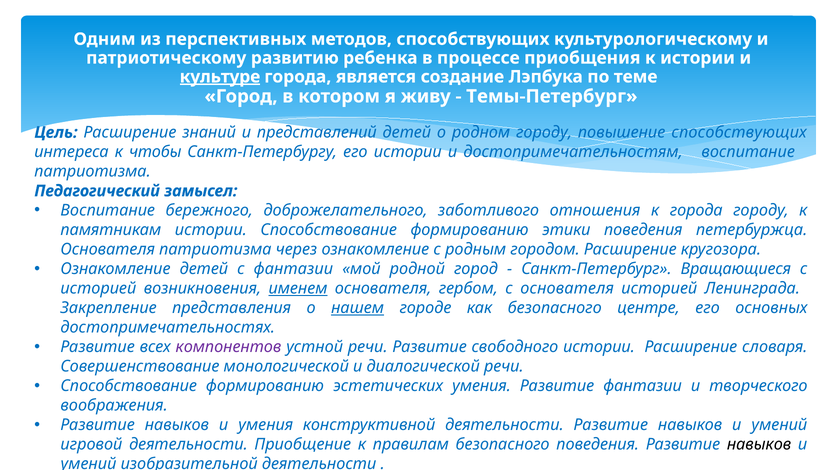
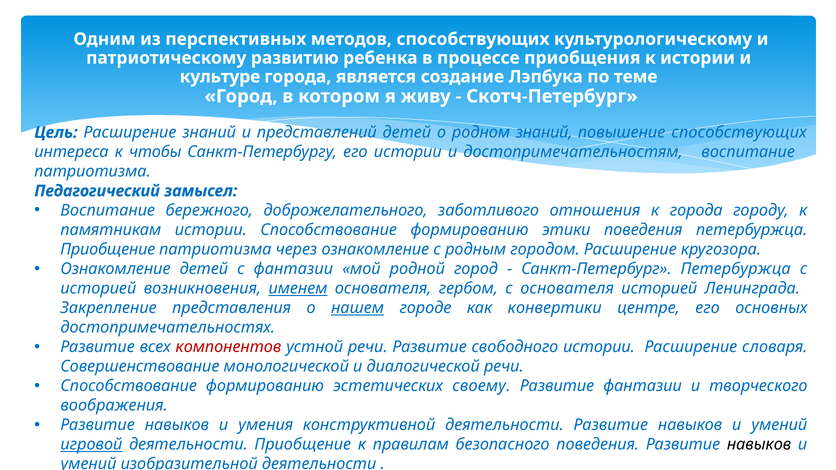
культуре underline: present -> none (220, 77)
Темы-Петербург: Темы-Петербург -> Скотч-Петербург (552, 96)
родном городу: городу -> знаний (544, 133)
Основателя: Основателя -> Приобщение (108, 250)
Санкт-Петербург Вращающиеся: Вращающиеся -> Петербуржца (736, 269)
как безопасного: безопасного -> конвертики (555, 308)
компонентов colour: purple -> red (228, 347)
эстетических умения: умения -> своему (481, 386)
игровой underline: none -> present (91, 445)
